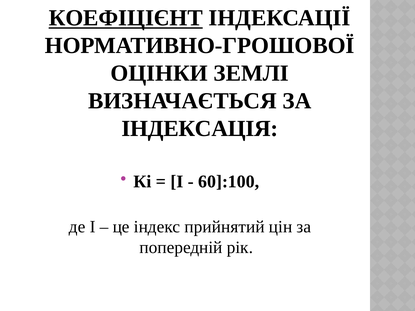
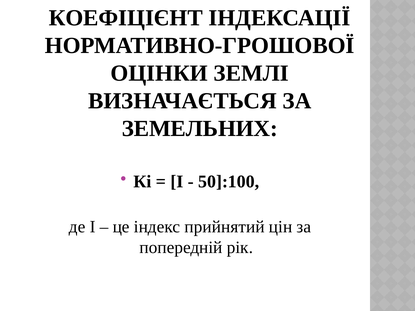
КОЕФІЦІЄНТ underline: present -> none (126, 18)
ІНДЕКСАЦІЯ: ІНДЕКСАЦІЯ -> ЗЕМЕЛЬНИХ (200, 129)
60]:100: 60]:100 -> 50]:100 (229, 182)
